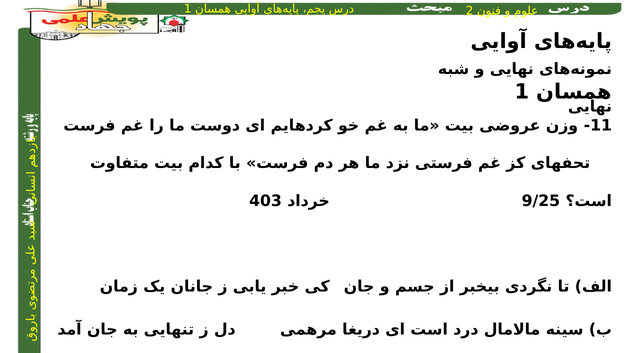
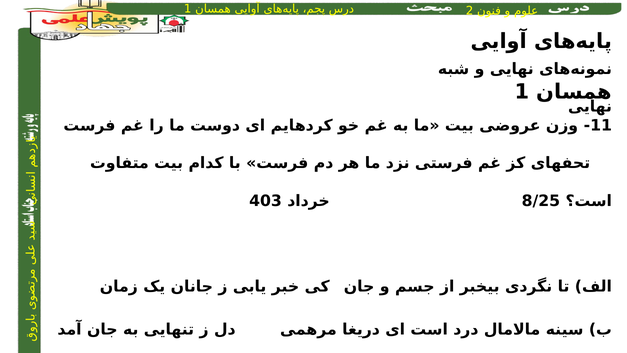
9/25: 9/25 -> 8/25 (541, 201)
